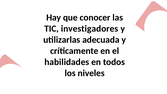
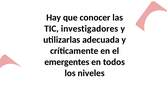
habilidades: habilidades -> emergentes (67, 62)
